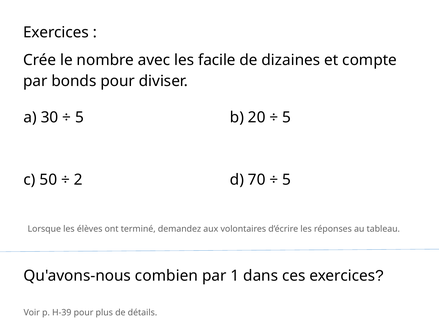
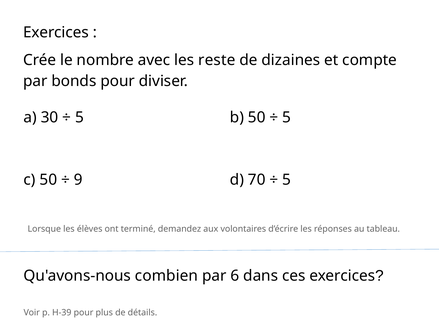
facile: facile -> reste (217, 60)
b 20: 20 -> 50 (257, 117)
2: 2 -> 9 (78, 180)
1: 1 -> 6 (235, 276)
